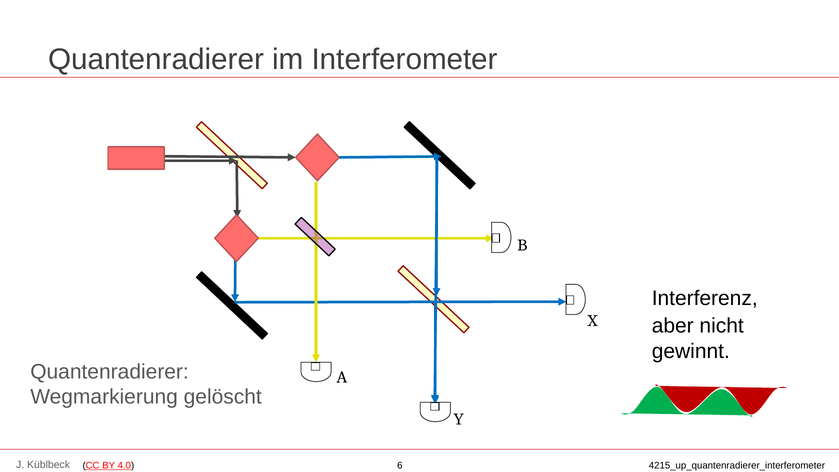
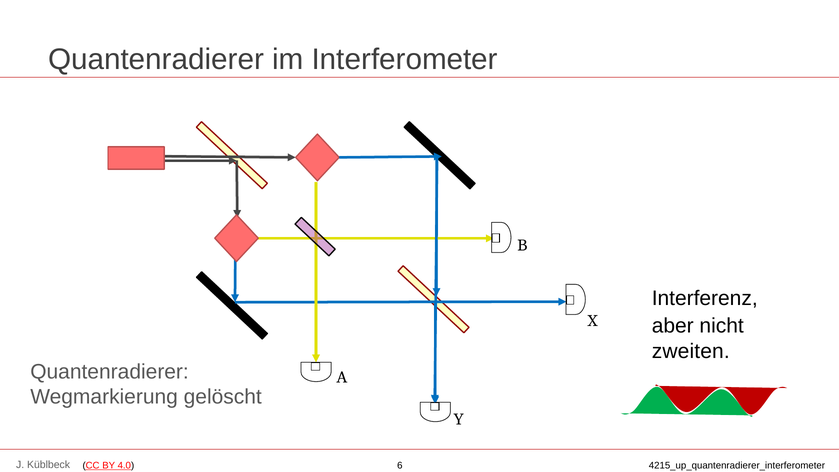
gewinnt: gewinnt -> zweiten (691, 351)
